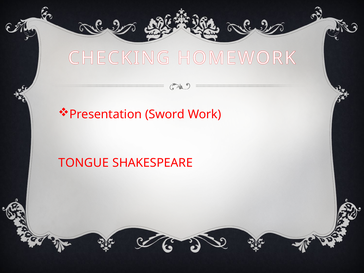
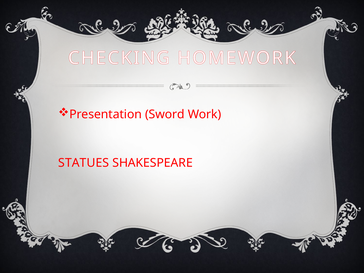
TONGUE: TONGUE -> STATUES (84, 163)
